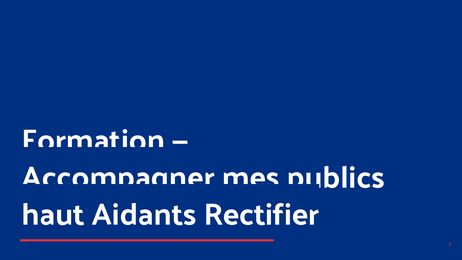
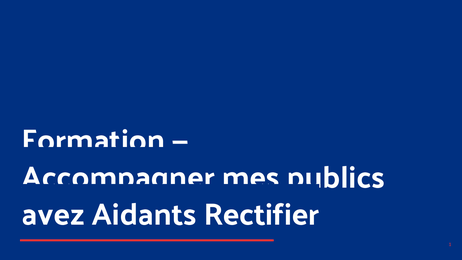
haut: haut -> avez (53, 214)
